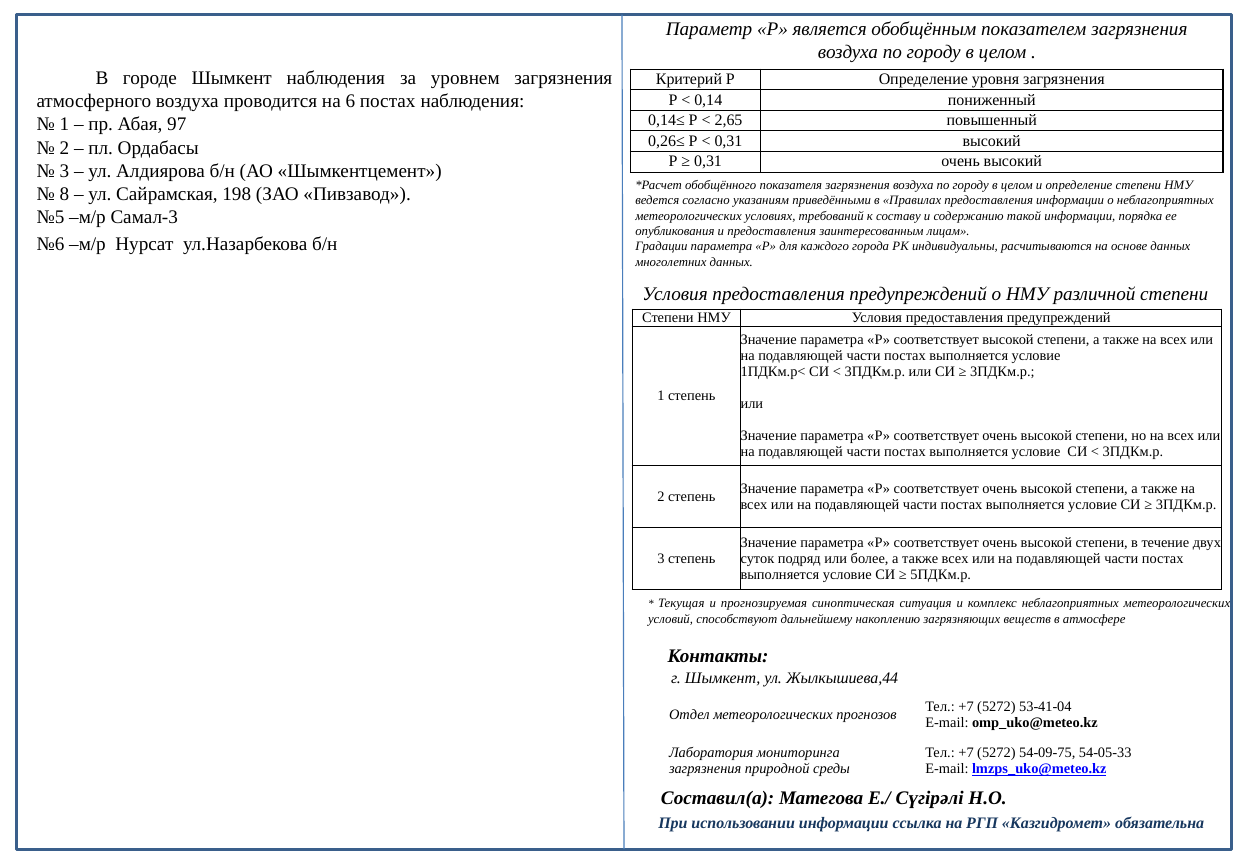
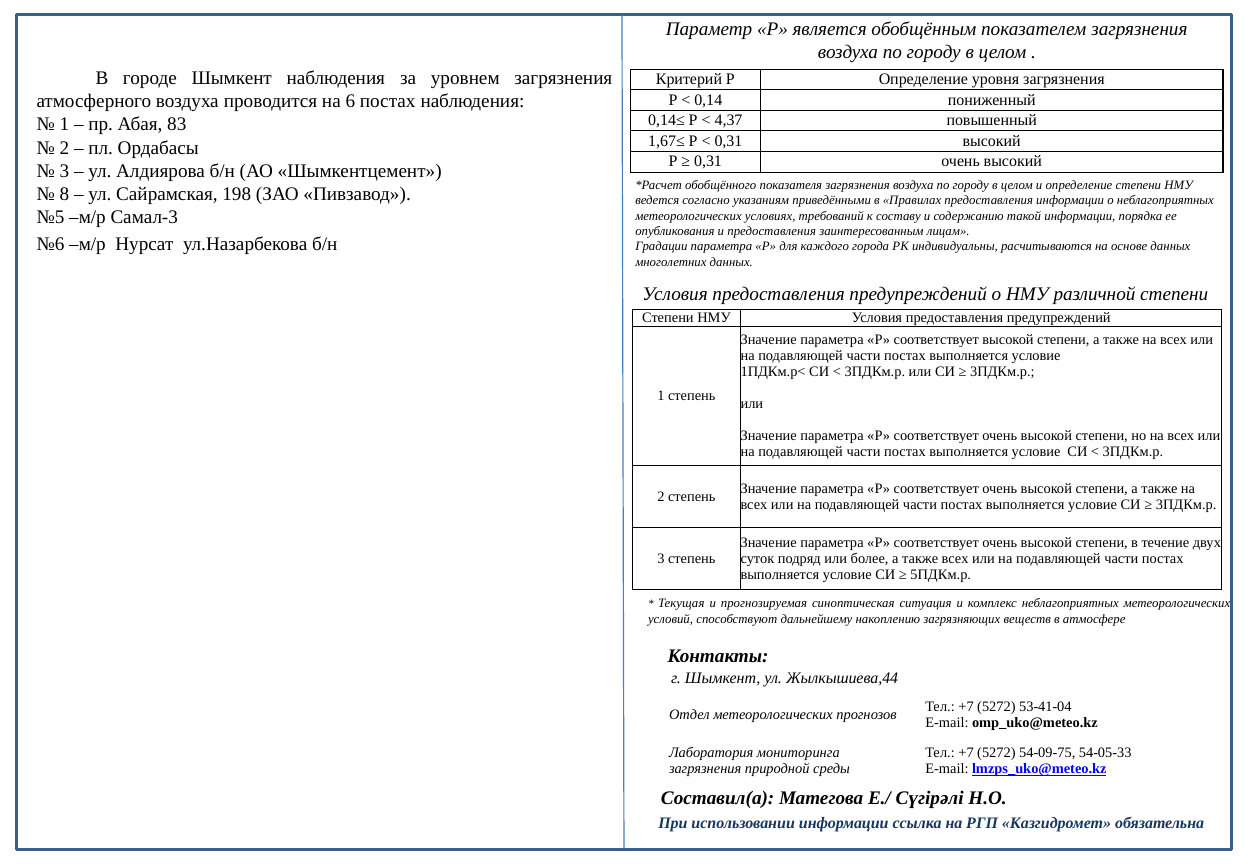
2,65: 2,65 -> 4,37 (729, 120)
97: 97 -> 83 (177, 125)
0,26≤: 0,26≤ -> 1,67≤ (667, 141)
